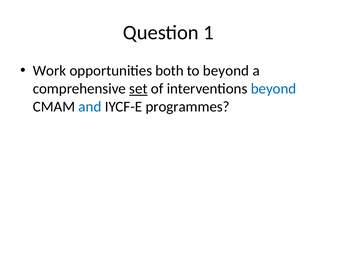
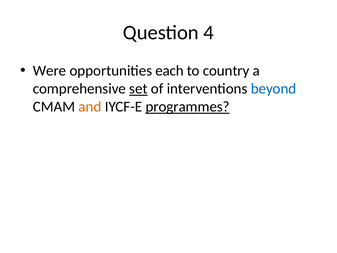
1: 1 -> 4 (209, 33)
Work: Work -> Were (50, 71)
both: both -> each (170, 71)
to beyond: beyond -> country (226, 71)
and colour: blue -> orange (90, 107)
programmes underline: none -> present (188, 107)
